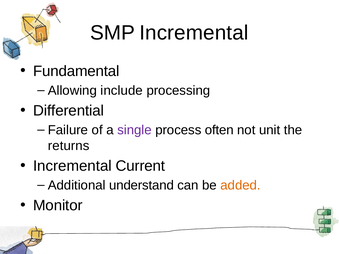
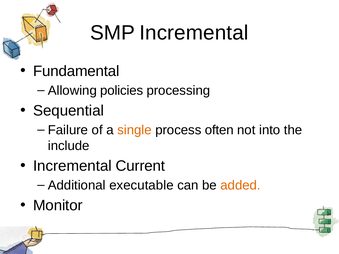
include: include -> policies (122, 91)
Differential: Differential -> Sequential (69, 111)
single colour: purple -> orange (134, 130)
unit: unit -> into (270, 130)
returns: returns -> include (69, 146)
understand: understand -> executable (141, 186)
